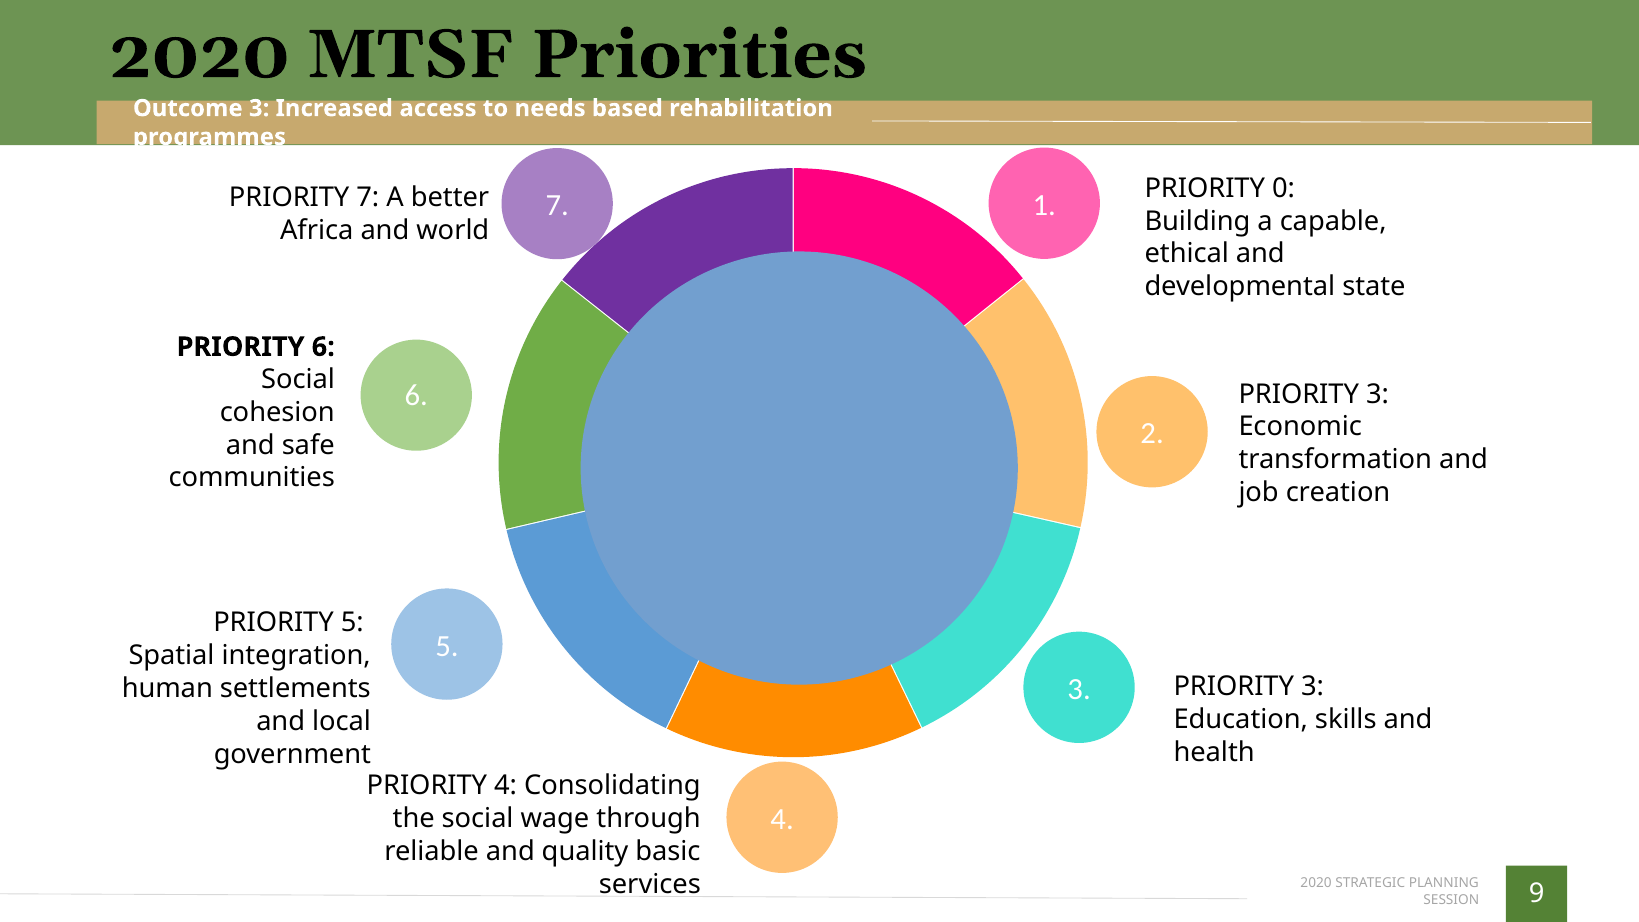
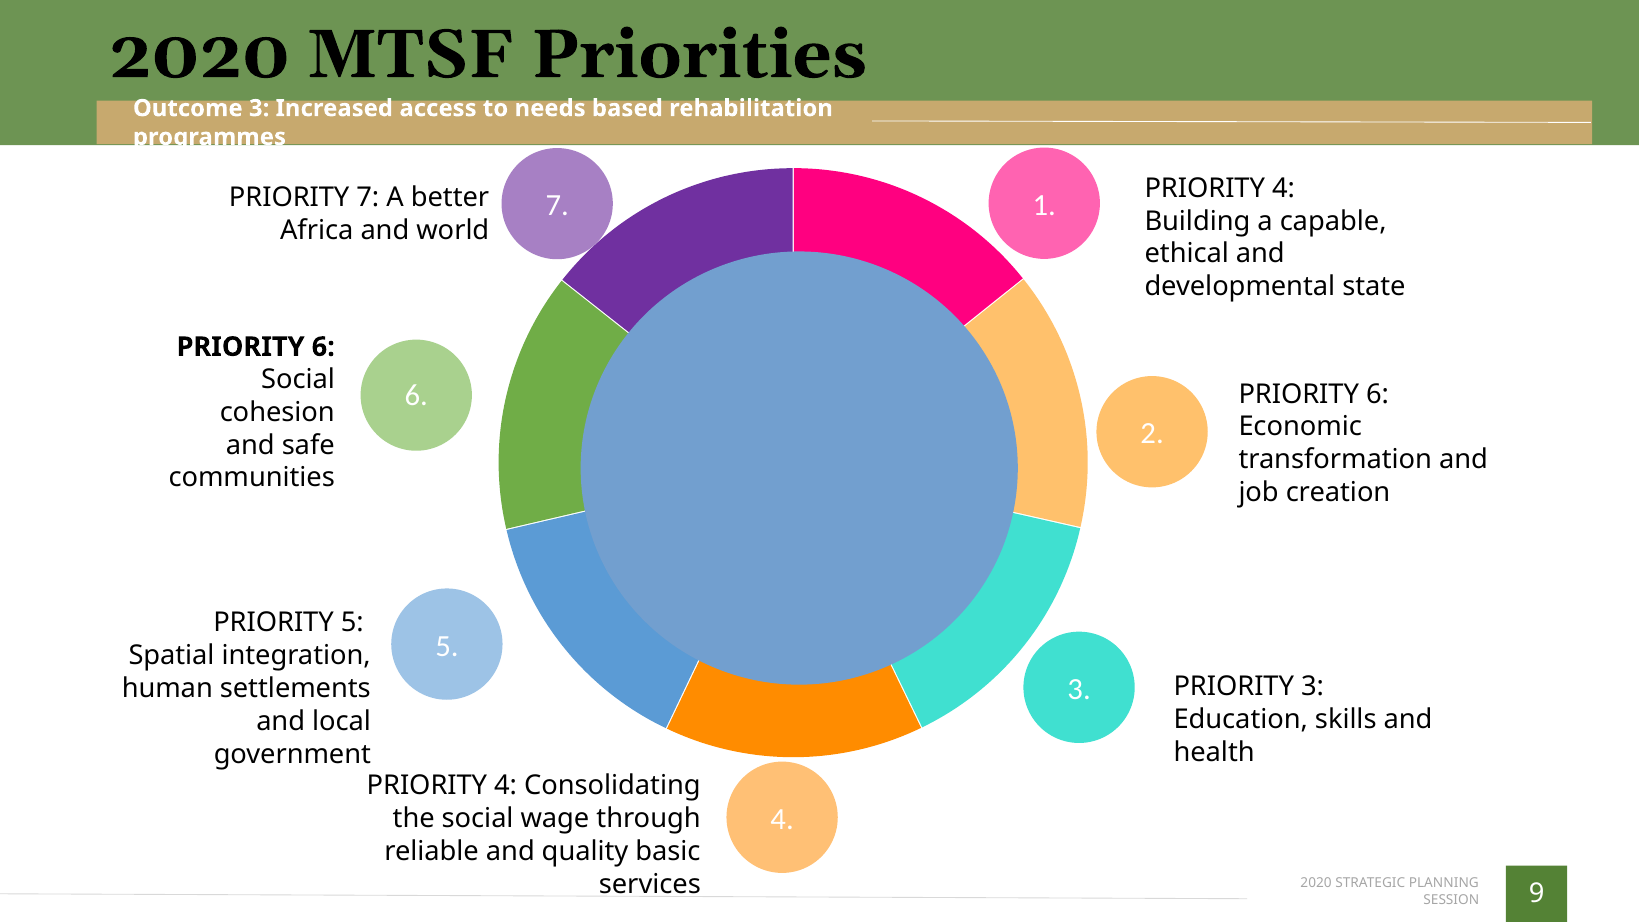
1 PRIORITY 0: 0 -> 4 (1284, 188)
3: 3 -> 6 (1377, 394)
